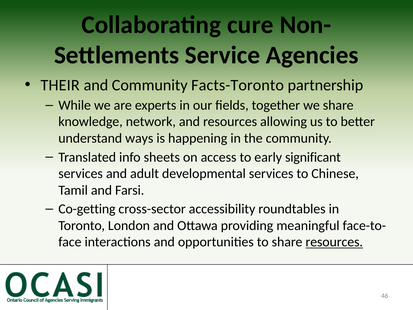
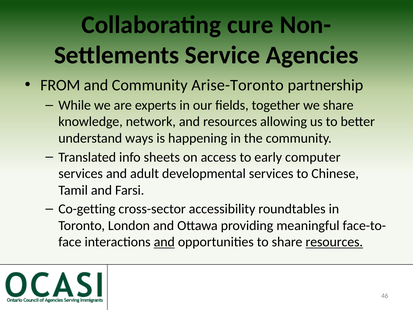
THEIR: THEIR -> FROM (60, 85)
Facts-Toronto: Facts-Toronto -> Arise-Toronto (238, 85)
significant: significant -> computer (313, 157)
and underline: none -> present (164, 242)
